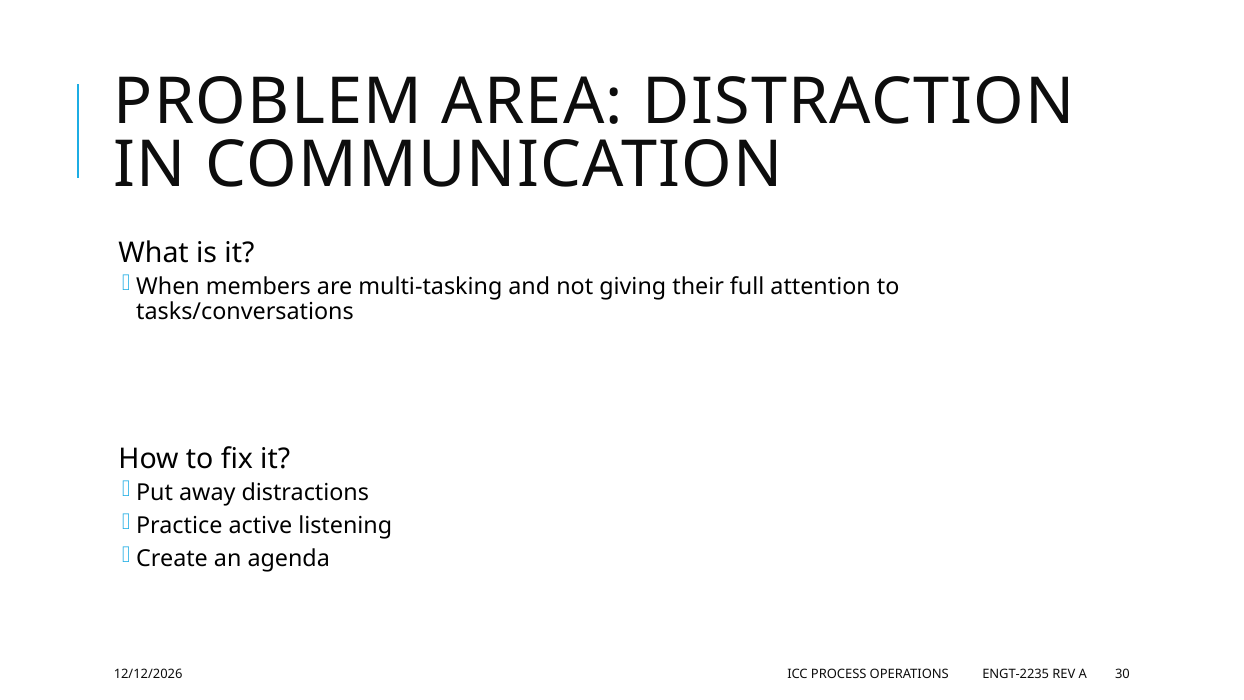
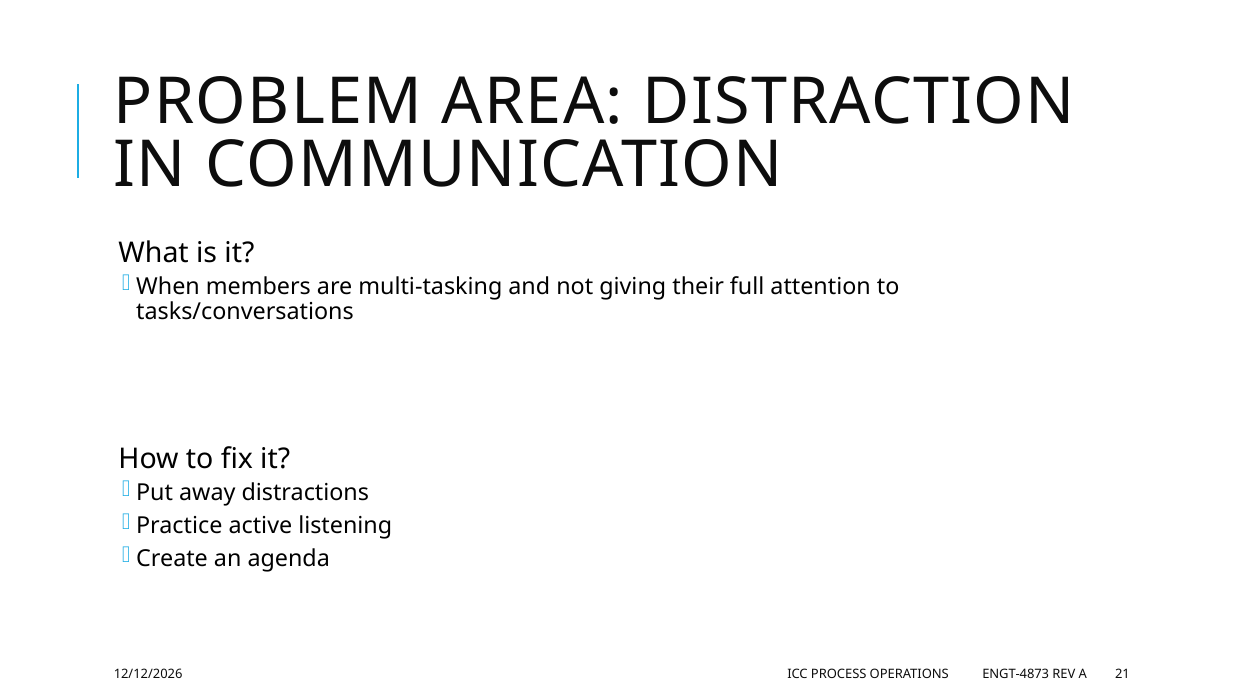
ENGT-2235: ENGT-2235 -> ENGT-4873 (1016, 674)
30: 30 -> 21 (1122, 674)
